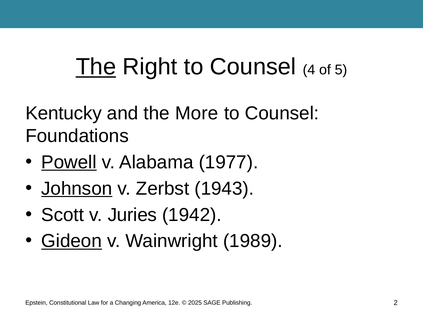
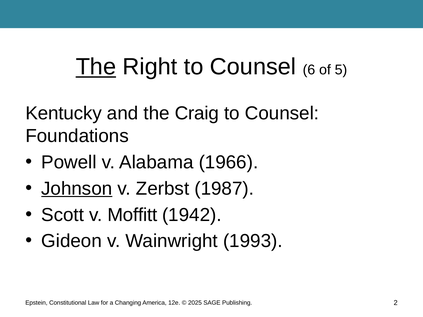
4: 4 -> 6 (309, 70)
More: More -> Craig (197, 113)
Powell underline: present -> none (69, 162)
1977: 1977 -> 1966 (228, 162)
1943: 1943 -> 1987 (224, 189)
Juries: Juries -> Moffitt (132, 215)
Gideon underline: present -> none (72, 241)
1989: 1989 -> 1993 (253, 241)
